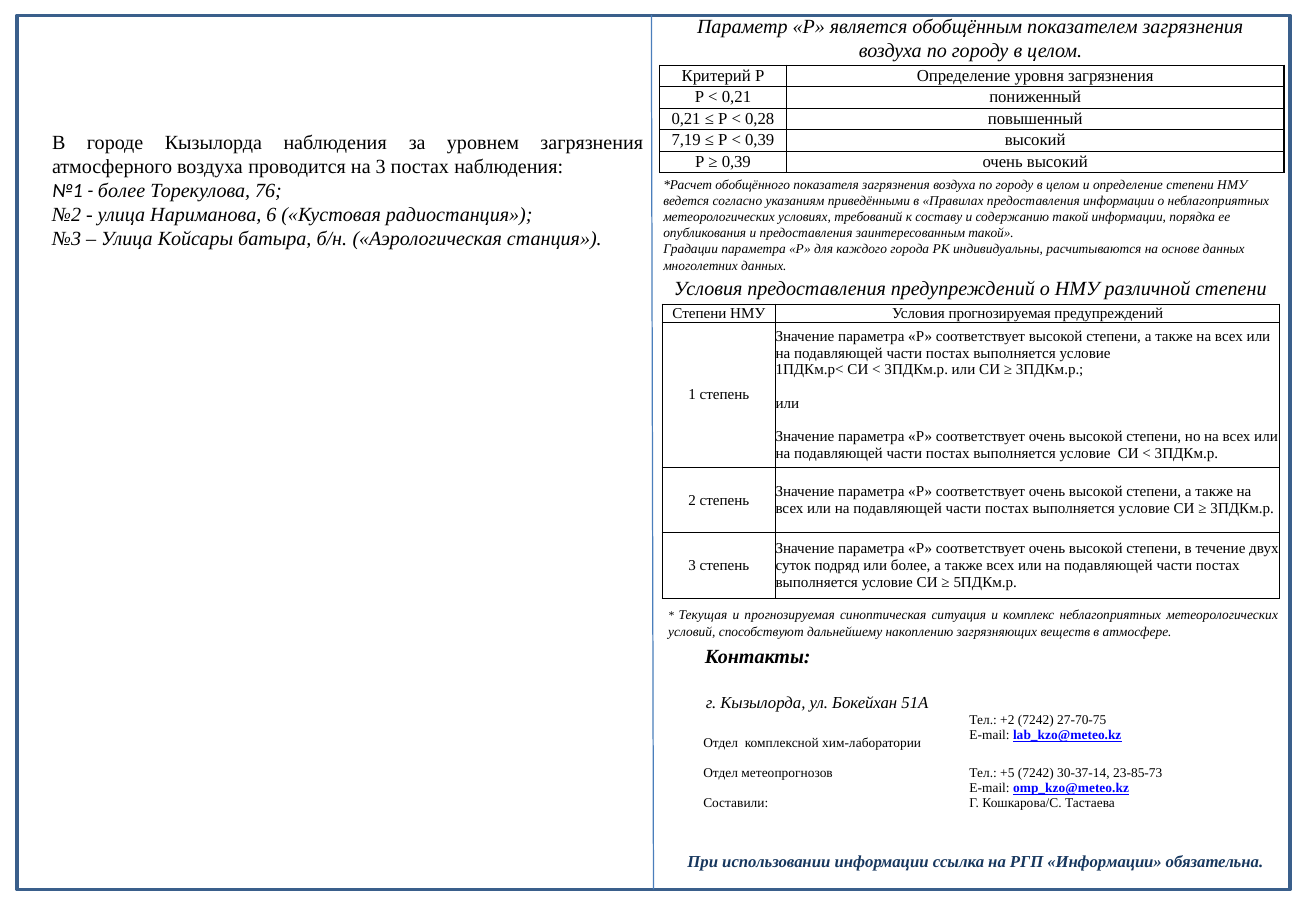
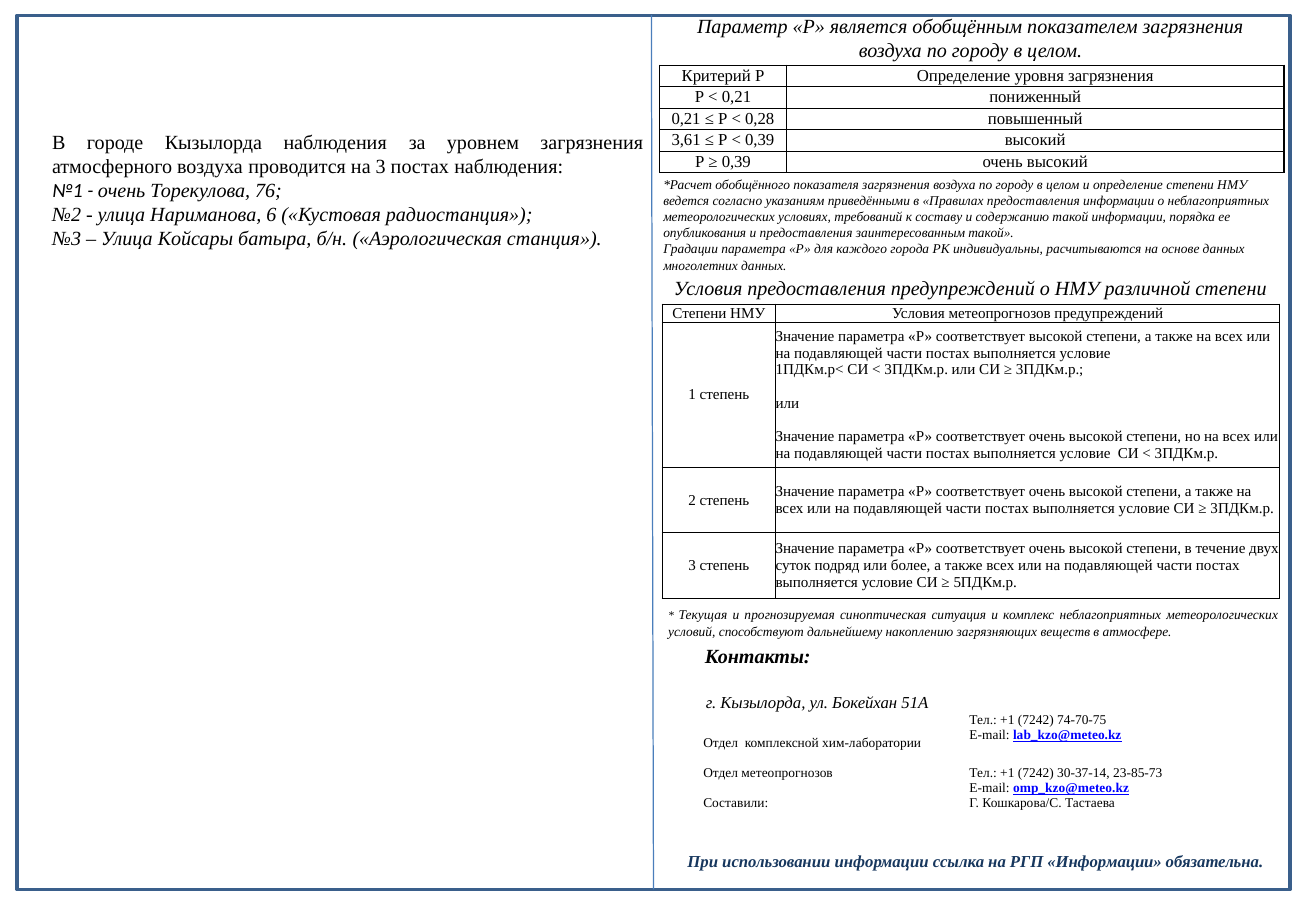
7,19: 7,19 -> 3,61 (686, 140)
более: более -> очень (122, 191)
Условия прогнозируемая: прогнозируемая -> метеопрогнозов (1000, 313)
+2: +2 -> +1 (1007, 720)
27-70-75: 27-70-75 -> 74-70-75 (1082, 720)
+5: +5 -> +1 (1007, 773)
